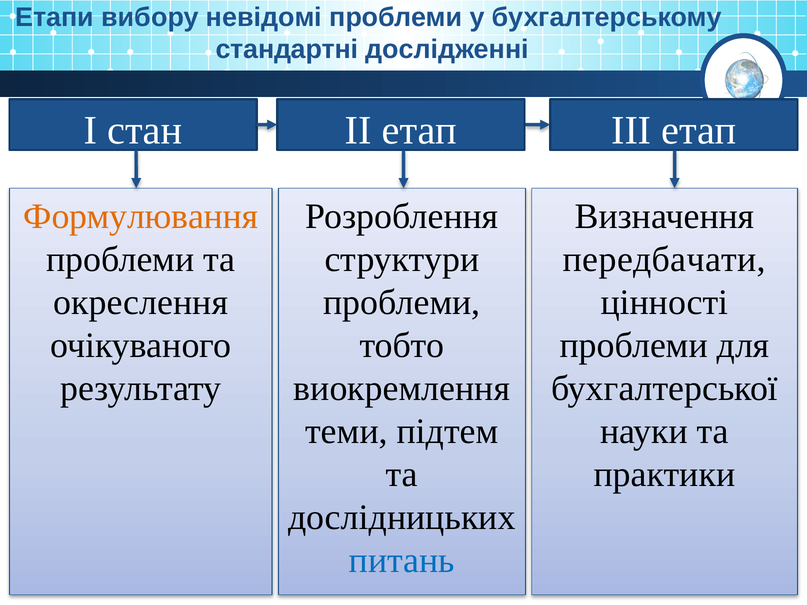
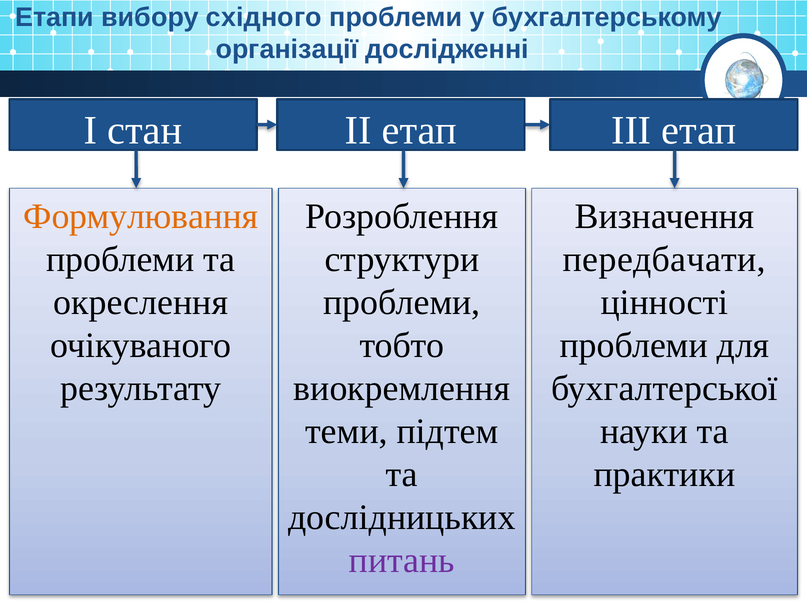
невідомі: невідомі -> східного (264, 17)
стандартні: стандартні -> організації (287, 50)
питань colour: blue -> purple (402, 561)
